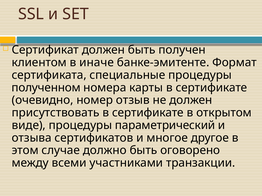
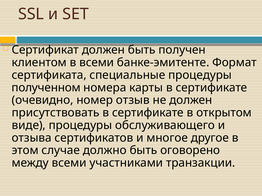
в иначе: иначе -> всеми (97, 63)
параметрический: параметрический -> обслуживающего (165, 126)
